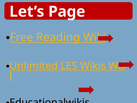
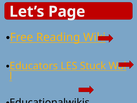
Unlimited: Unlimited -> Educators (34, 66)
Wikis: Wikis -> Stuck (93, 66)
